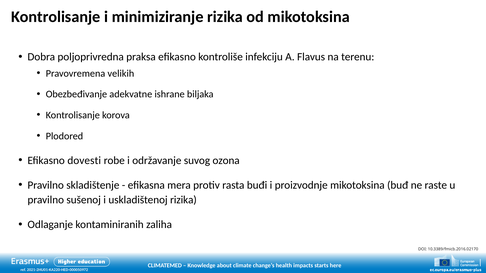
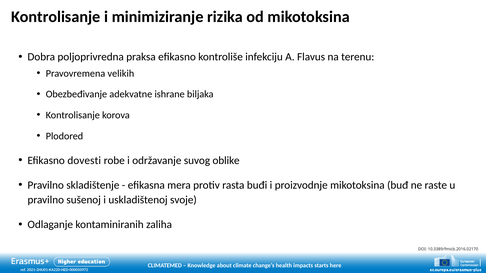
ozona: ozona -> oblike (226, 161)
uskladištenoj rizika: rizika -> svoje (183, 200)
